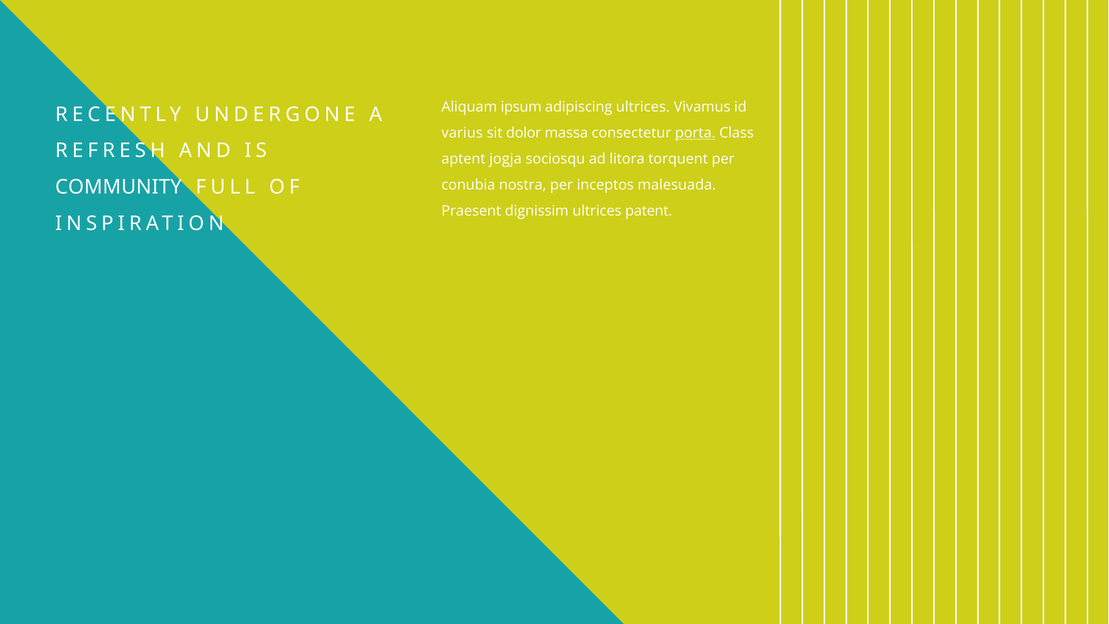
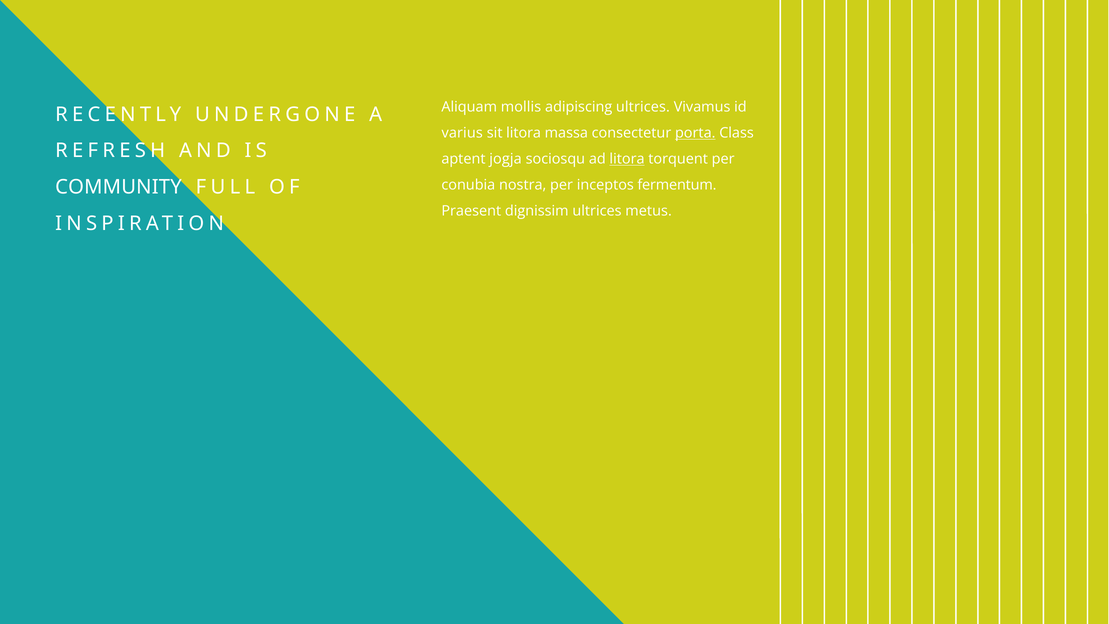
ipsum: ipsum -> mollis (521, 107)
sit dolor: dolor -> litora (524, 133)
litora underline: none -> present (627, 159)
malesuada: malesuada -> fermentum (677, 185)
patent: patent -> metus (649, 211)
